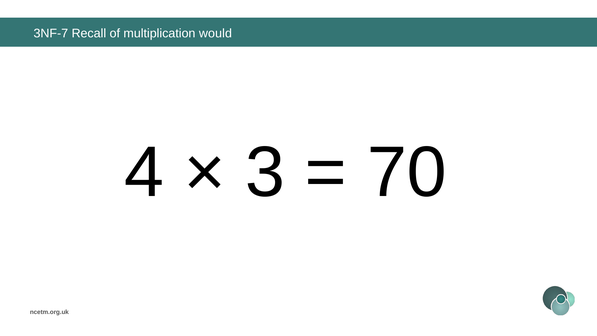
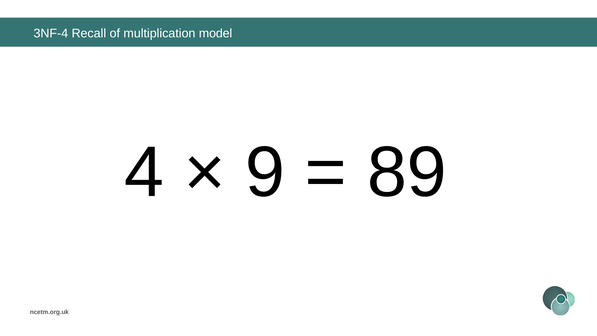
3NF-7: 3NF-7 -> 3NF-4 (51, 33)
would: would -> model (216, 33)
3: 3 -> 9 (265, 172)
70: 70 -> 89 (407, 172)
